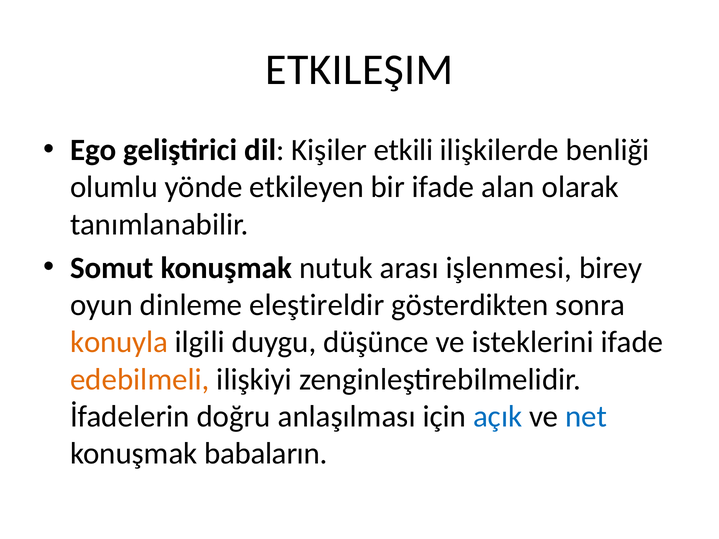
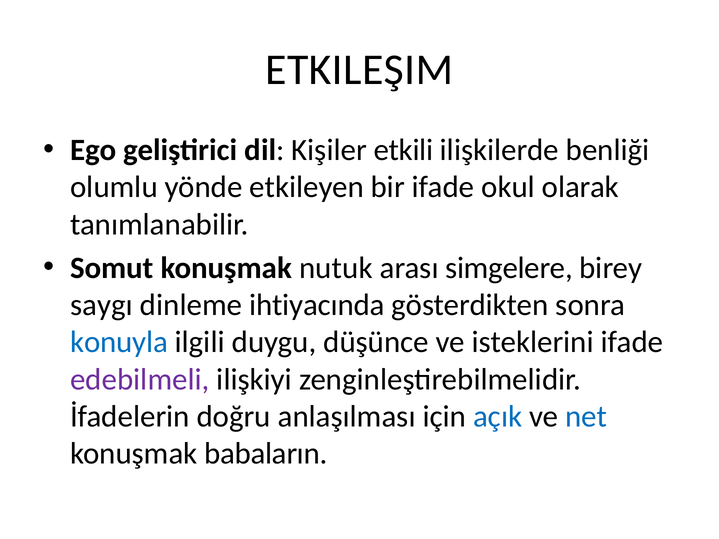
alan: alan -> okul (508, 187)
işlenmesi: işlenmesi -> simgelere (509, 268)
oyun: oyun -> saygı (102, 305)
eleştireldir: eleştireldir -> ihtiyacında (317, 305)
konuyla colour: orange -> blue (119, 342)
edebilmeli colour: orange -> purple (140, 380)
